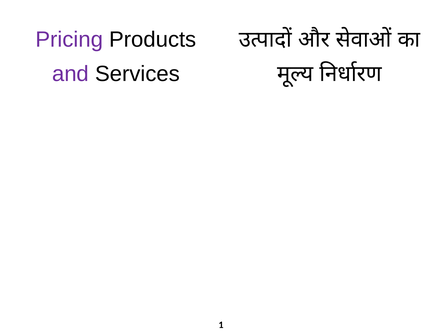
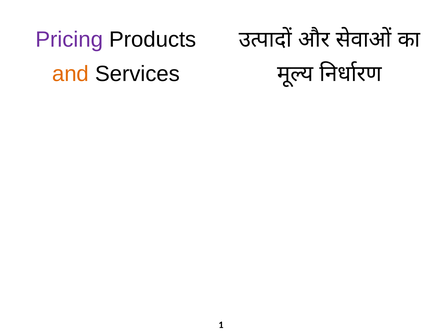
and colour: purple -> orange (71, 74)
